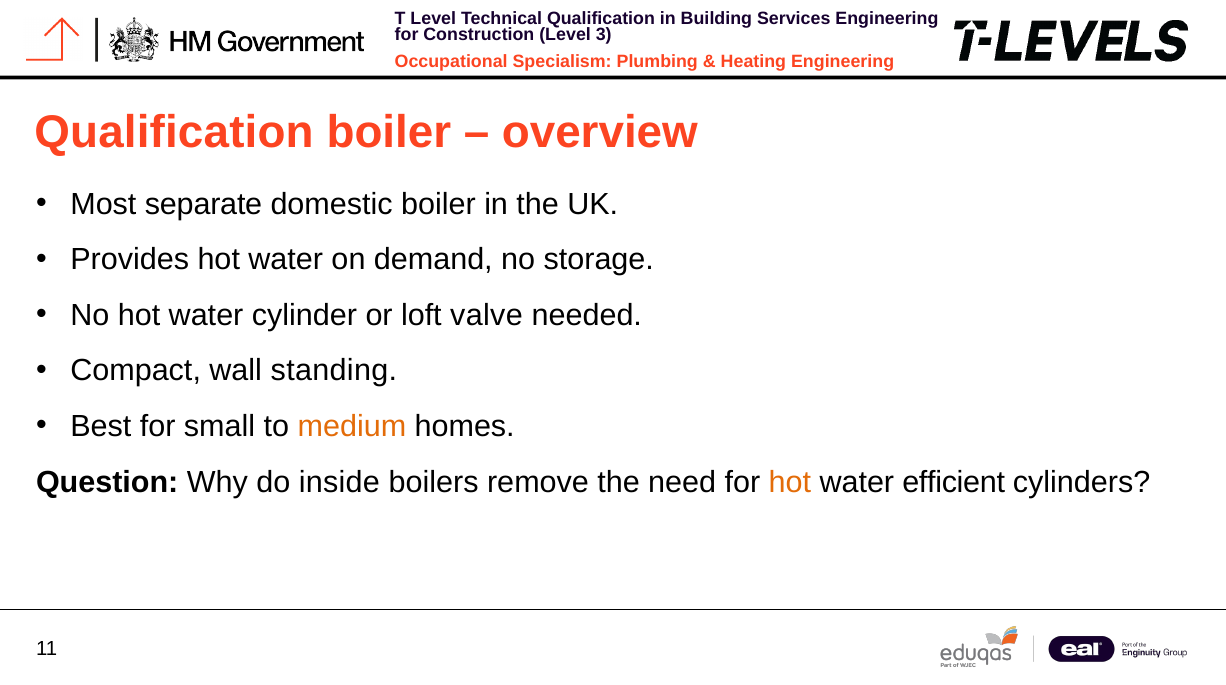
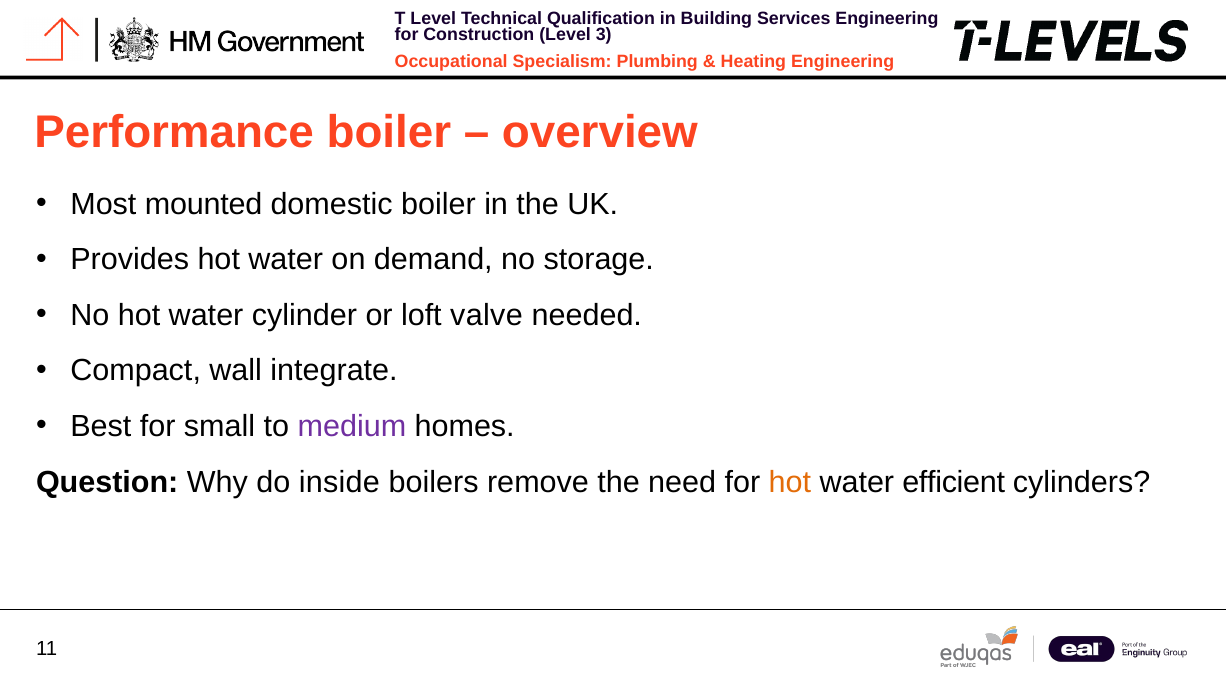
Qualification: Qualification -> Performance (174, 133)
separate: separate -> mounted (204, 204)
standing: standing -> integrate (334, 371)
medium colour: orange -> purple (352, 427)
